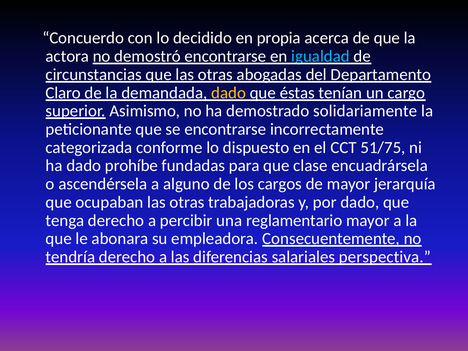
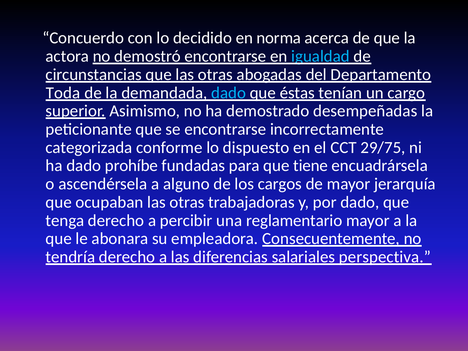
propia: propia -> norma (279, 38)
Claro: Claro -> Toda (63, 93)
dado colour: yellow -> light blue (229, 93)
solidariamente: solidariamente -> desempeñadas (365, 111)
51/75: 51/75 -> 29/75 (383, 147)
clase: clase -> tiene (311, 166)
